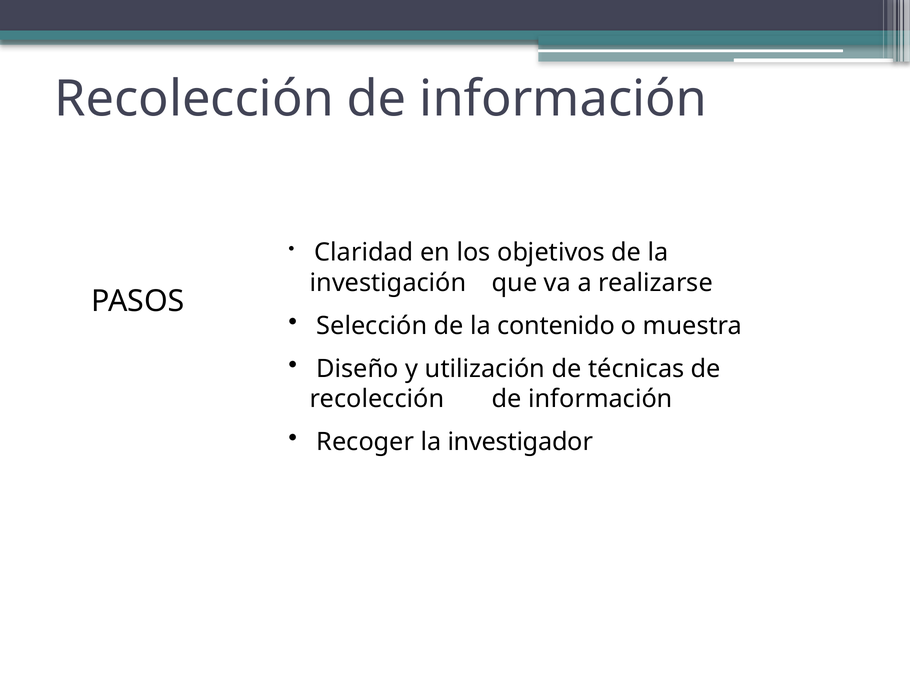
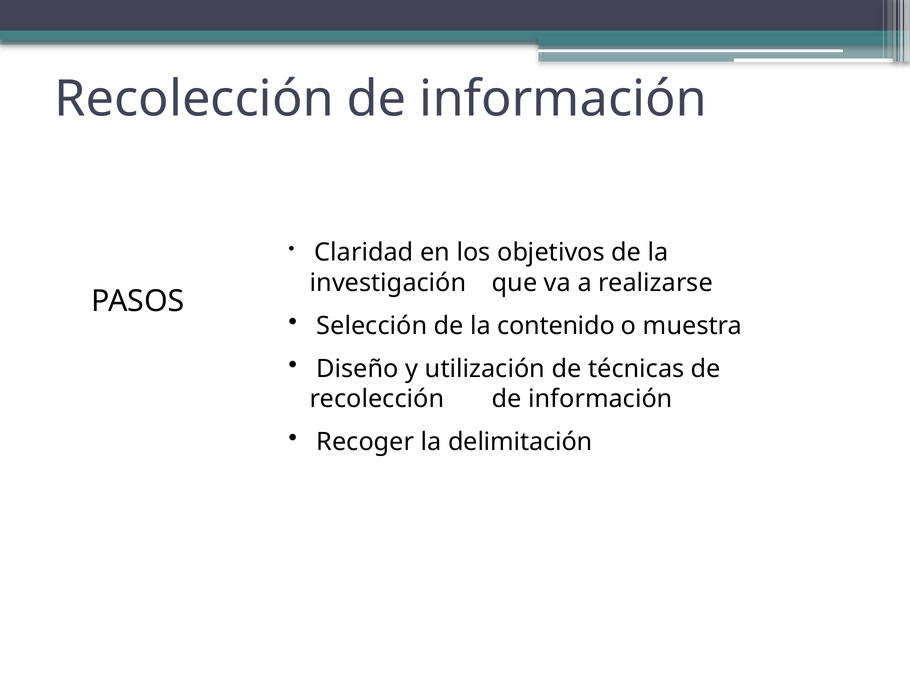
investigador: investigador -> delimitación (520, 442)
